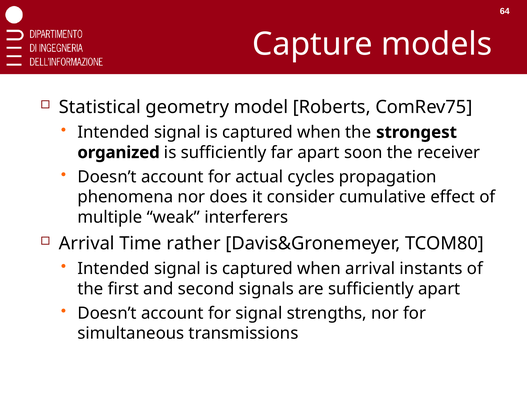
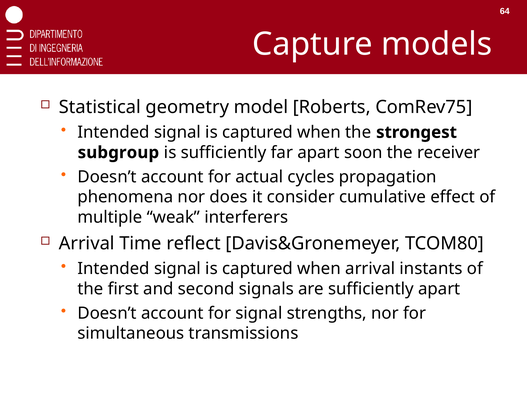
organized: organized -> subgroup (118, 152)
rather: rather -> reflect (194, 243)
